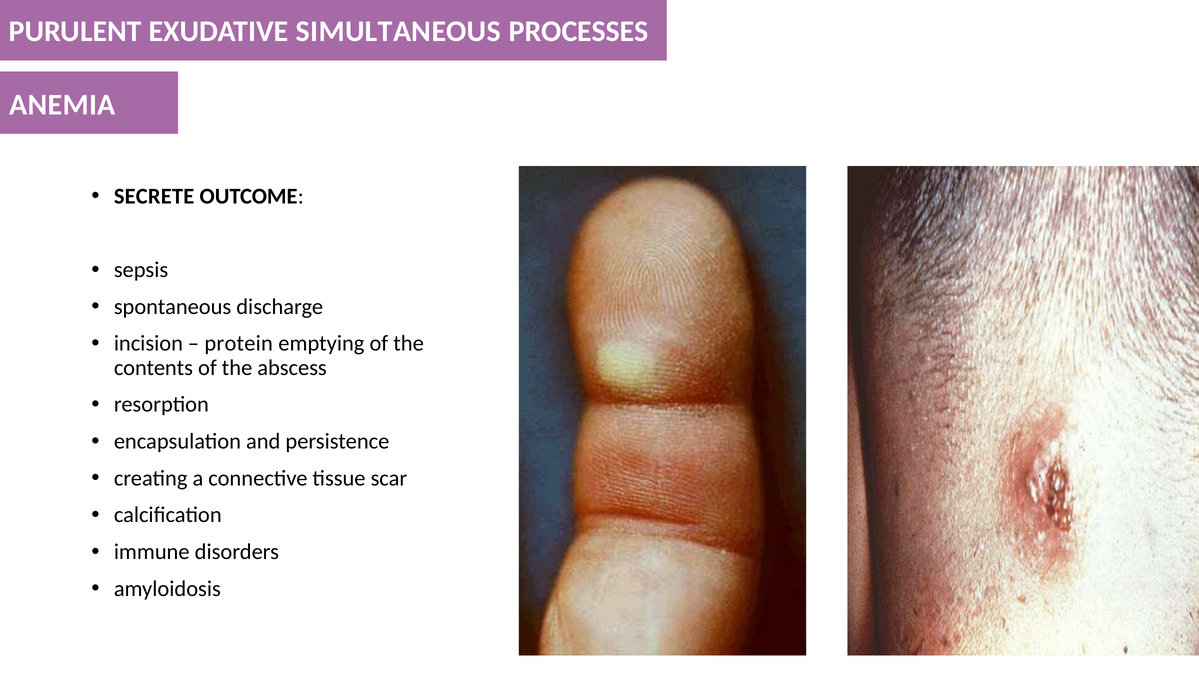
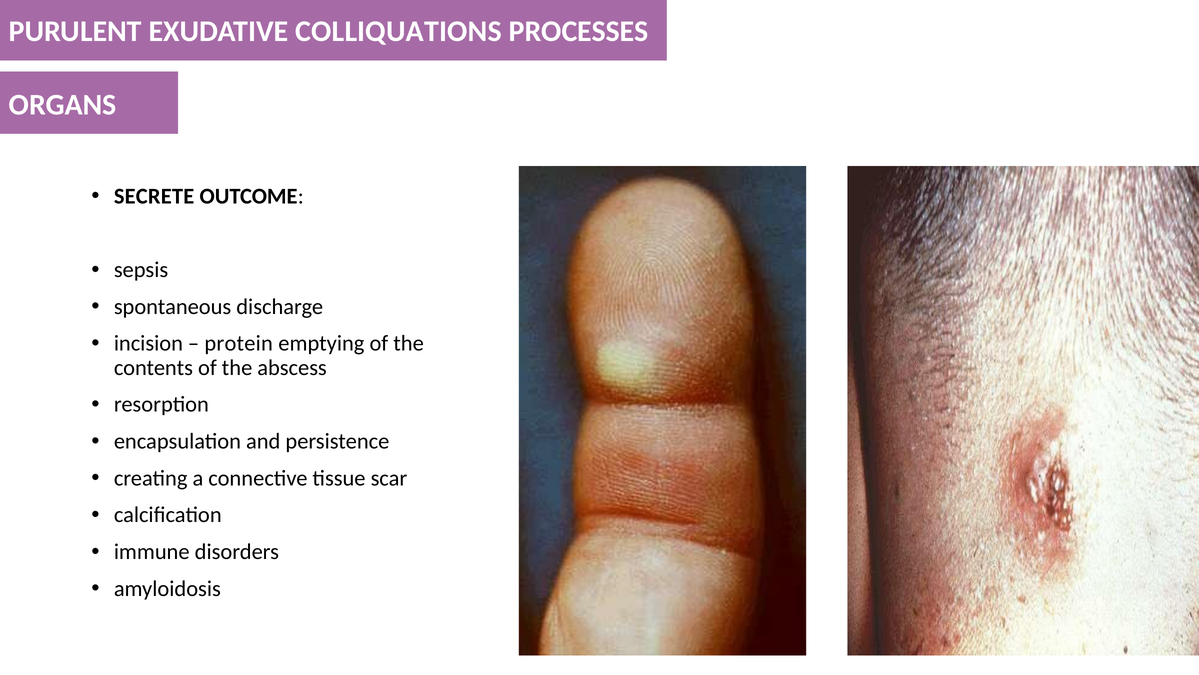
SIMULTANEOUS: SIMULTANEOUS -> COLLIQUATIONS (399, 31)
ANEMIA: ANEMIA -> ORGANS (63, 105)
